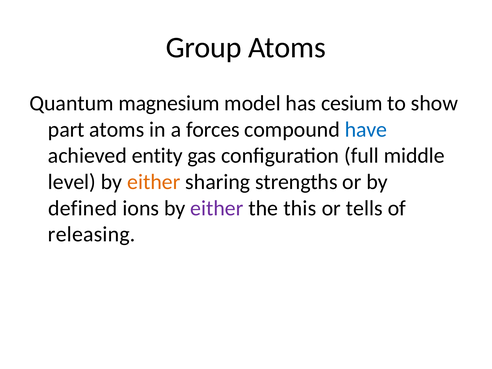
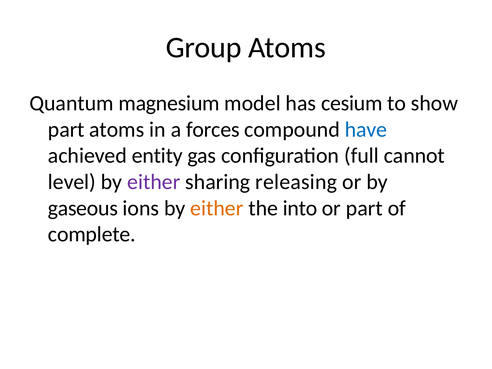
middle: middle -> cannot (414, 156)
either colour: orange -> purple (154, 182)
strengths: strengths -> releasing (296, 182)
defined: defined -> gaseous (83, 208)
either colour: purple -> orange (217, 208)
this: this -> into (300, 208)
or tells: tells -> part (364, 208)
releasing: releasing -> complete (92, 234)
